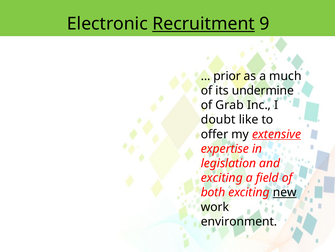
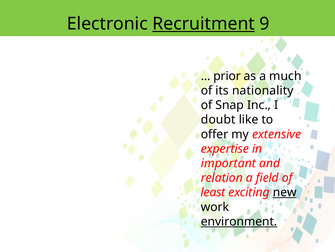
undermine: undermine -> nationality (263, 90)
Grab: Grab -> Snap (230, 105)
extensive underline: present -> none (277, 134)
legislation: legislation -> important (228, 163)
exciting: exciting -> relation (222, 177)
both: both -> least (213, 192)
environment underline: none -> present (239, 221)
